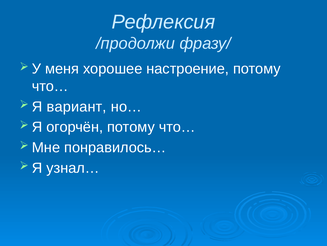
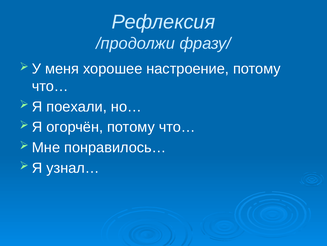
вариант: вариант -> поехали (77, 106)
